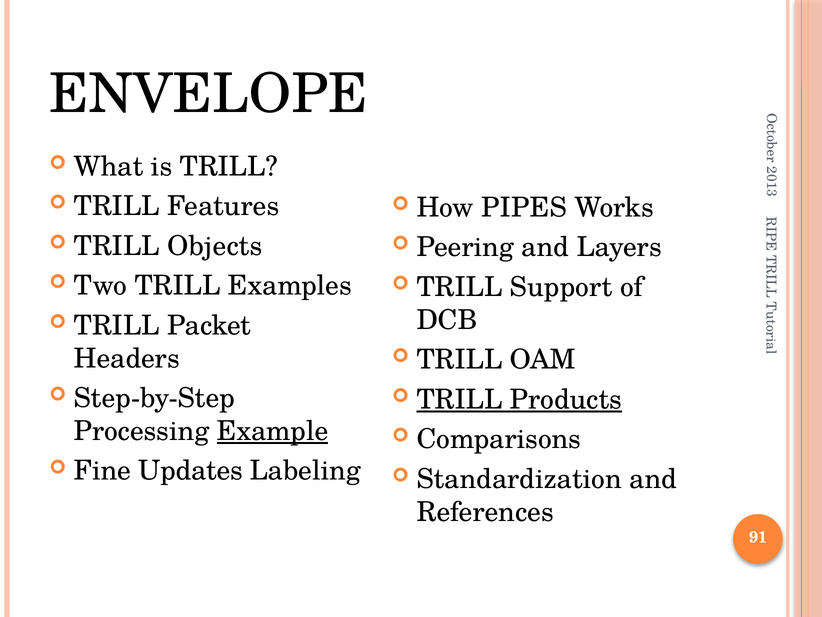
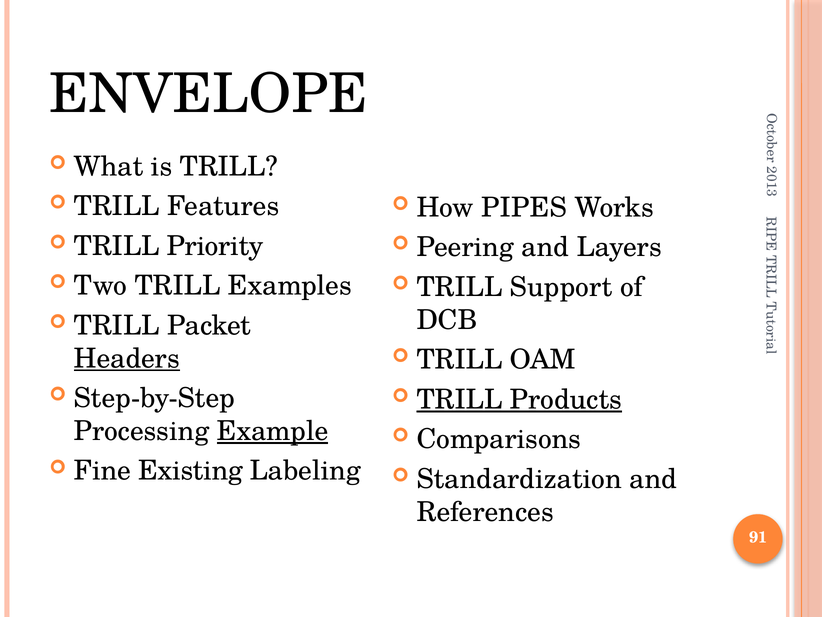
Objects: Objects -> Priority (215, 246)
Headers underline: none -> present (127, 358)
Updates: Updates -> Existing (191, 471)
